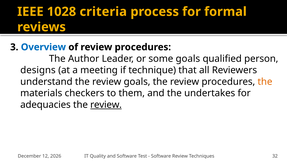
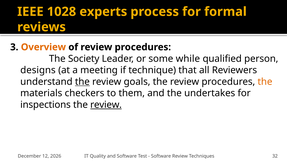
criteria: criteria -> experts (103, 12)
Overview colour: blue -> orange (43, 47)
Author: Author -> Society (84, 58)
some goals: goals -> while (188, 58)
the underline: none -> present (82, 81)
adequacies: adequacies -> inspections (45, 104)
